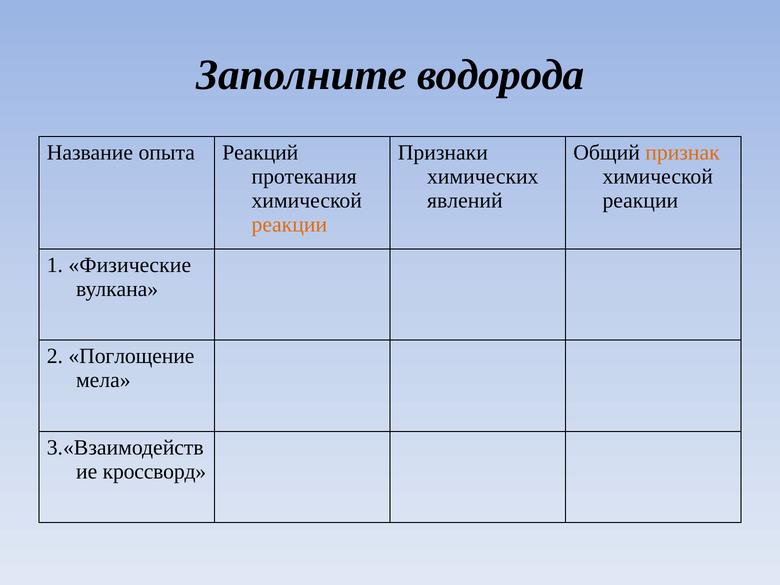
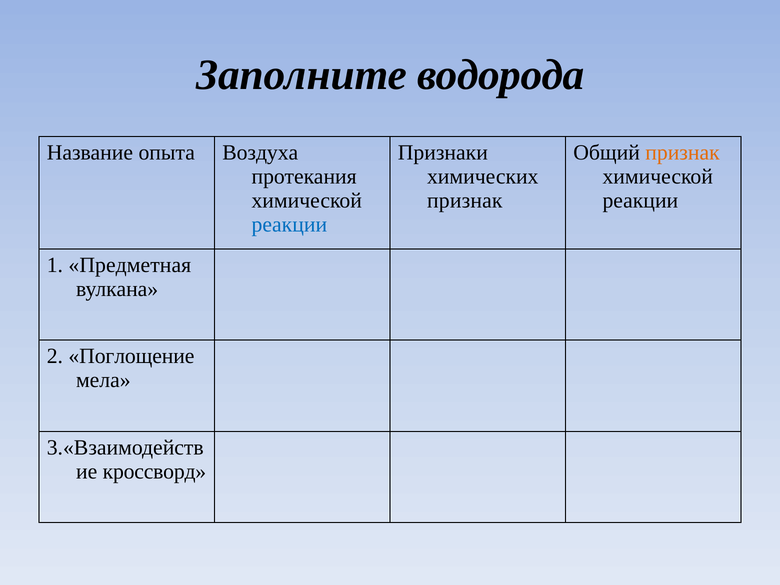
Реакций: Реакций -> Воздуха (260, 153)
явлений: явлений -> признак (465, 201)
реакции colour: orange -> blue (289, 225)
Физические: Физические -> Предметная (130, 265)
